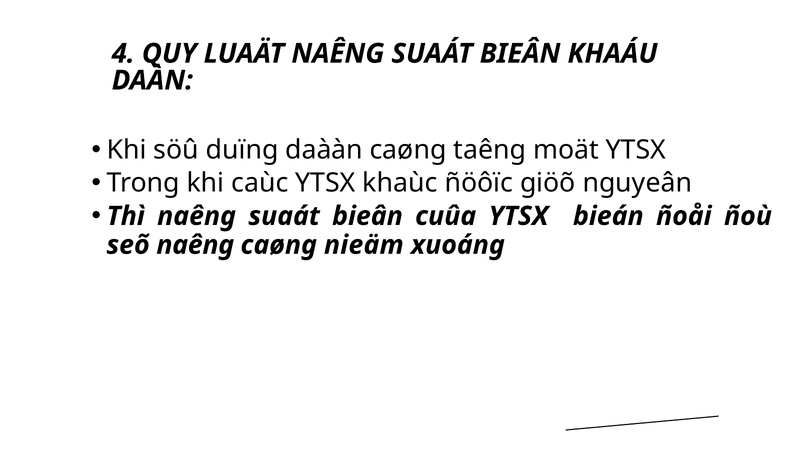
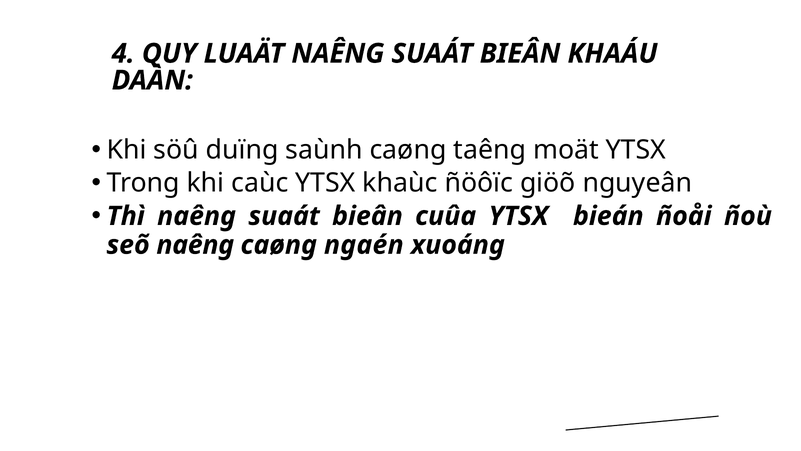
daààn: daààn -> saùnh (324, 150)
nieäm: nieäm -> ngaén (364, 245)
